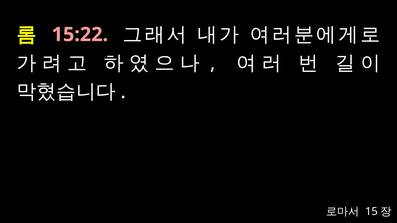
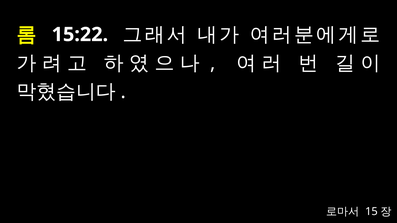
15:22 colour: pink -> white (80, 35)
